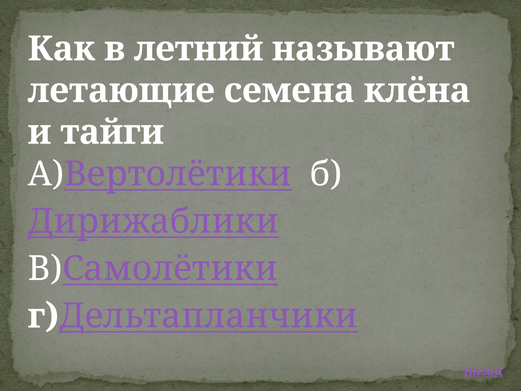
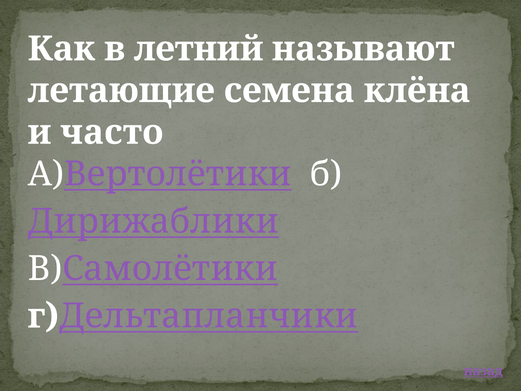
тайги: тайги -> часто (112, 132)
